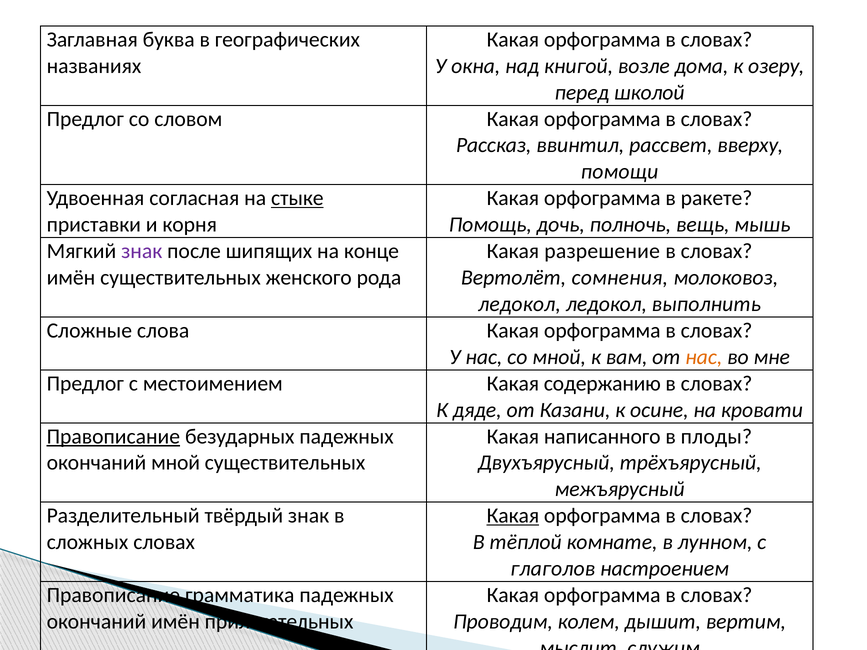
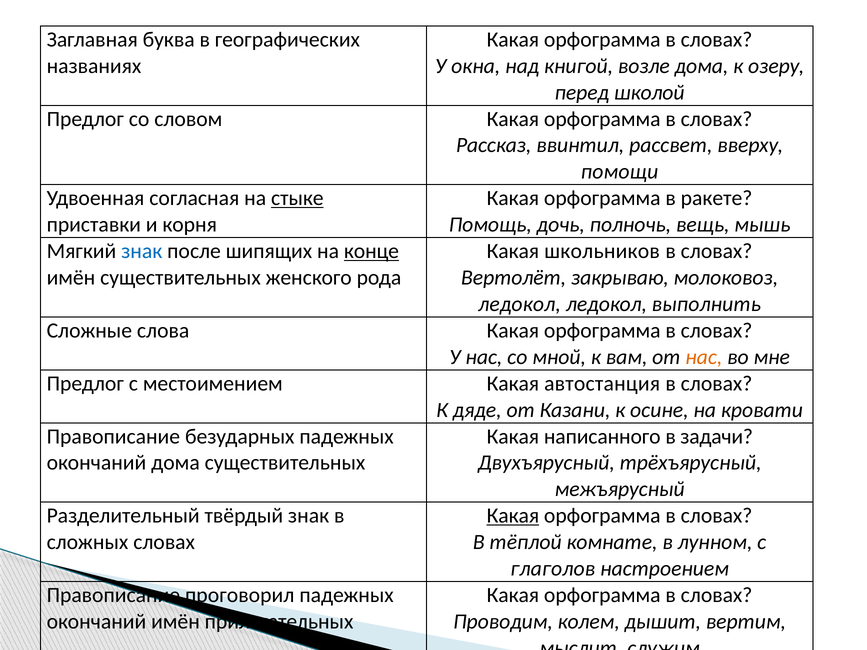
знак colour: purple -> blue (142, 251)
конце underline: none -> present (371, 251)
разрешение: разрешение -> школьников (602, 251)
сомнения: сомнения -> закрываю (620, 278)
содержанию: содержанию -> автостанция (602, 384)
Правописание underline: present -> none (113, 437)
плоды: плоды -> задачи (717, 437)
окончаний мной: мной -> дома (175, 463)
грамматика: грамматика -> проговорил (240, 595)
